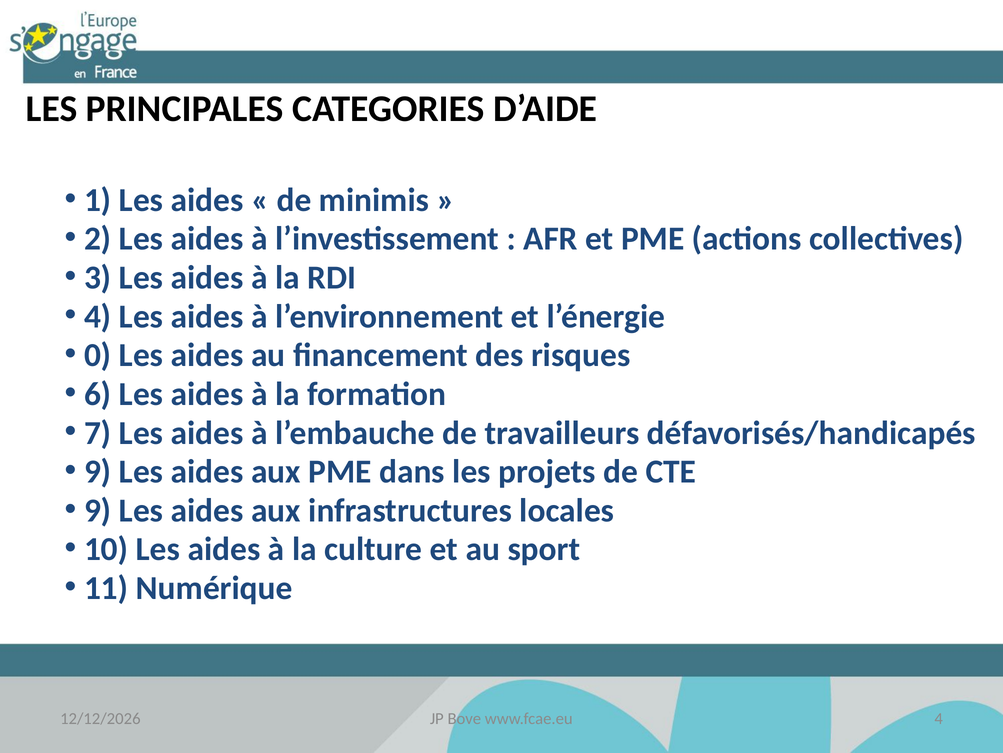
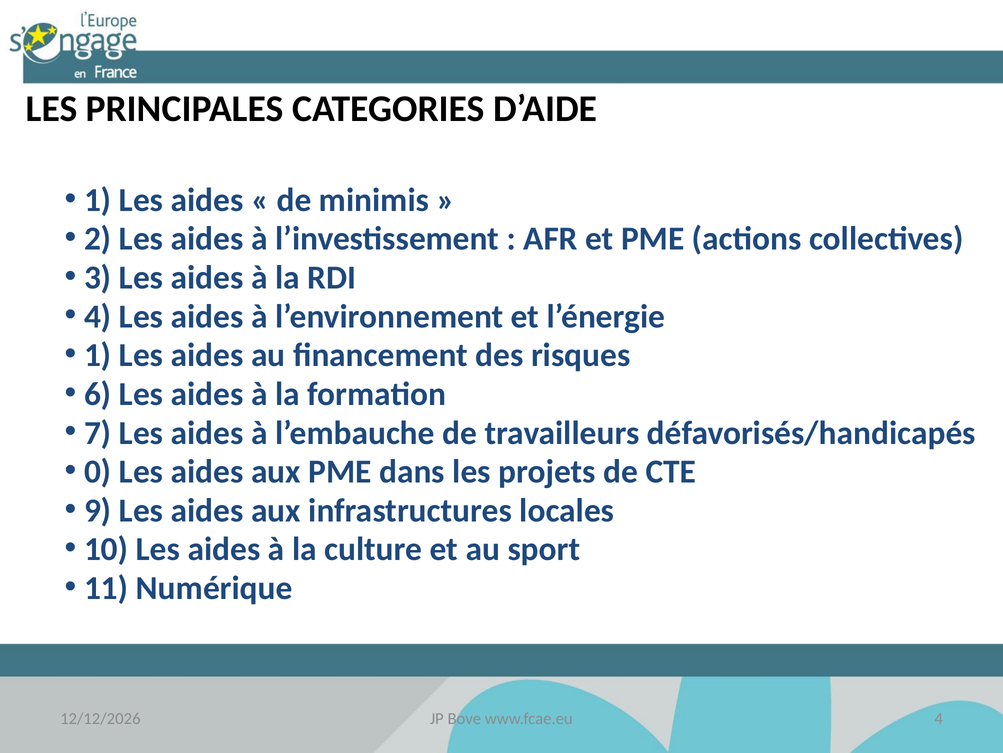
0: 0 -> 1 (98, 355)
9: 9 -> 0 (98, 471)
